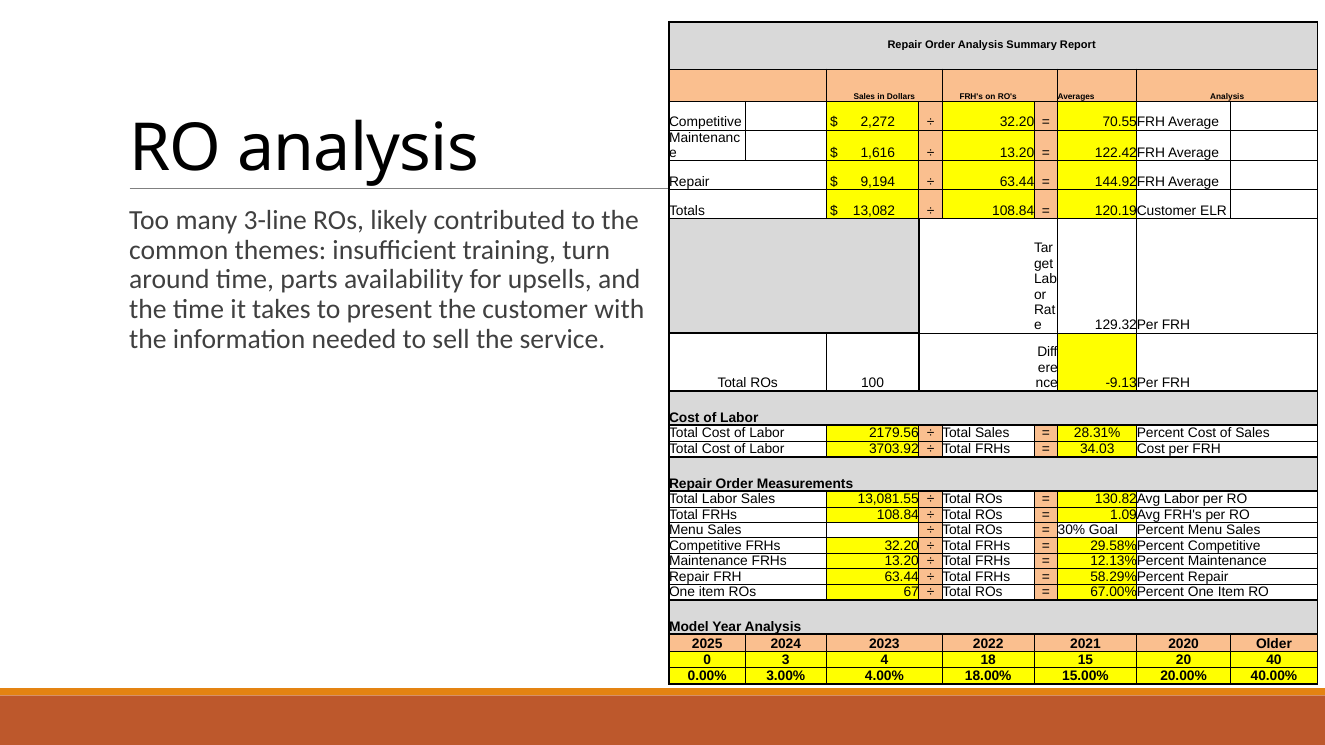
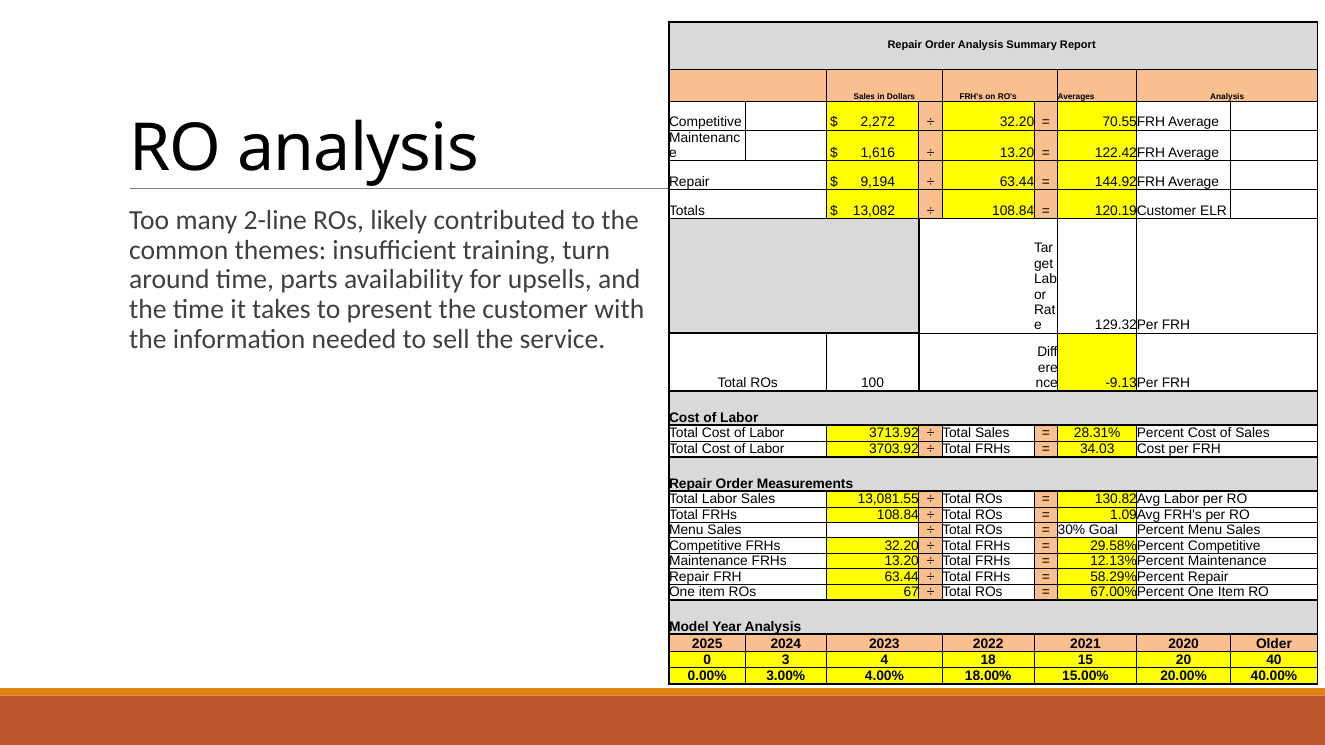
3-line: 3-line -> 2-line (275, 220)
2179.56: 2179.56 -> 3713.92 (894, 434)
